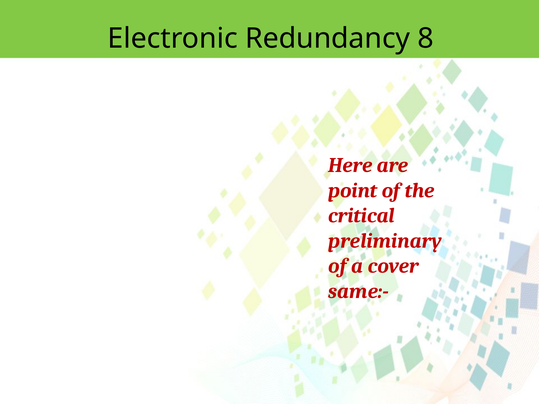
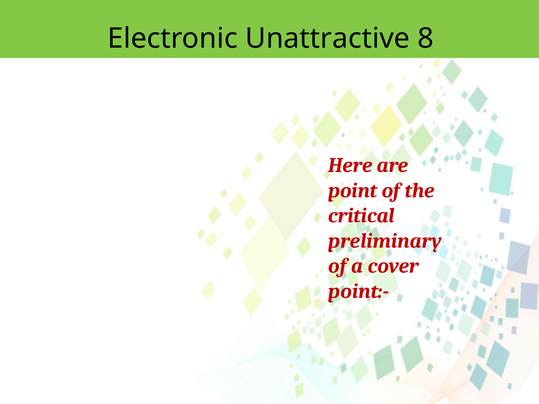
Redundancy: Redundancy -> Unattractive (328, 38)
same:-: same:- -> point:- (359, 291)
